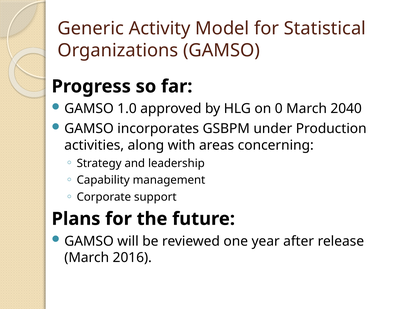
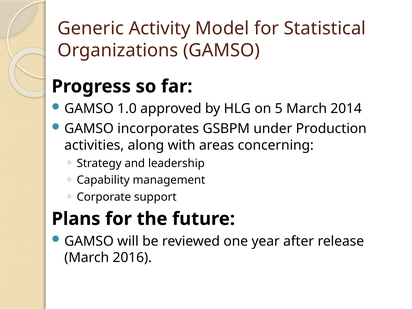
0: 0 -> 5 (279, 109)
2040: 2040 -> 2014 (346, 109)
